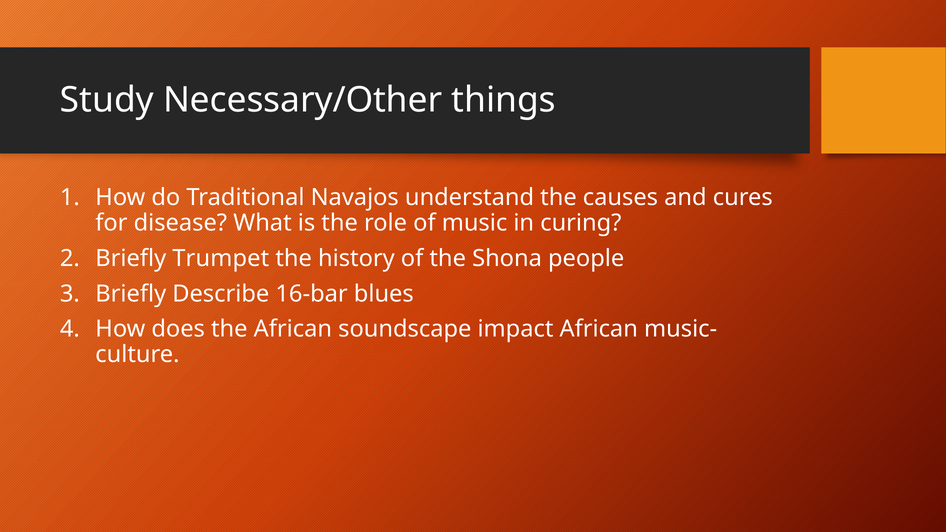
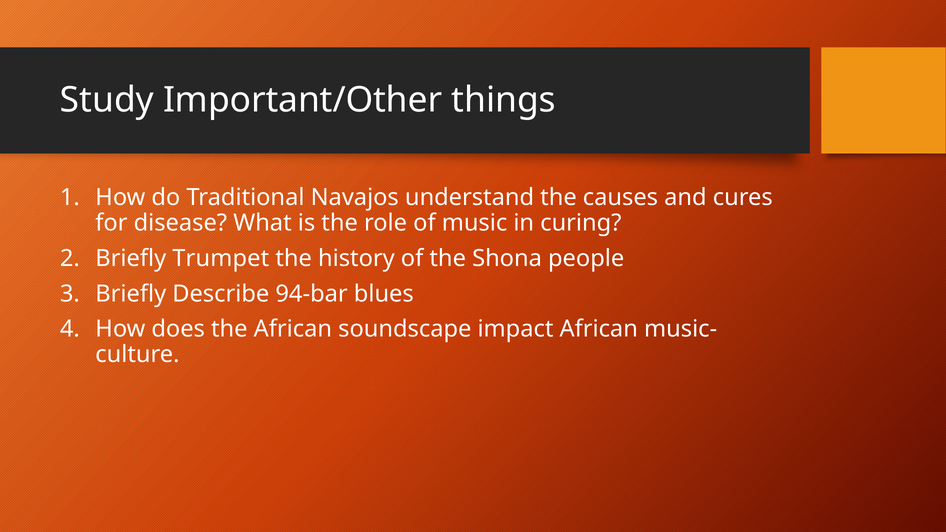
Necessary/Other: Necessary/Other -> Important/Other (303, 100)
16-bar: 16-bar -> 94-bar (312, 294)
